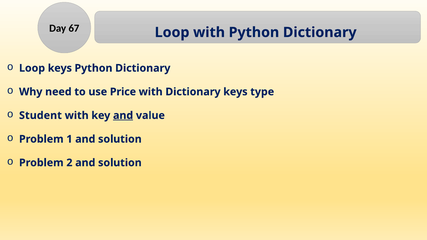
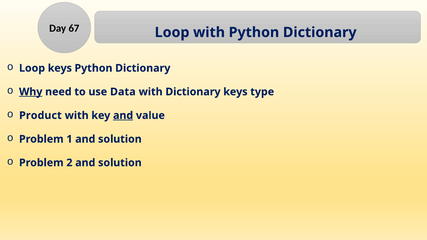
Why underline: none -> present (31, 92)
Price: Price -> Data (123, 92)
Student: Student -> Product (40, 116)
